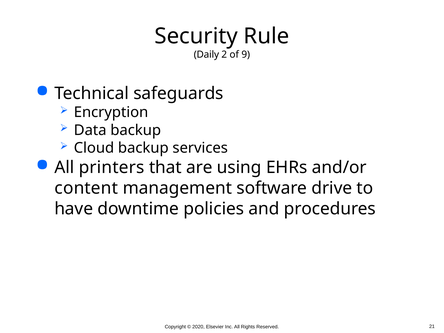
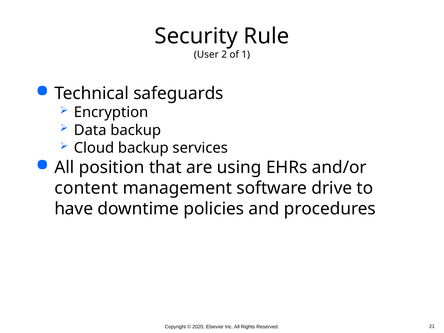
Daily: Daily -> User (206, 55)
9: 9 -> 1 (246, 55)
printers: printers -> position (112, 167)
